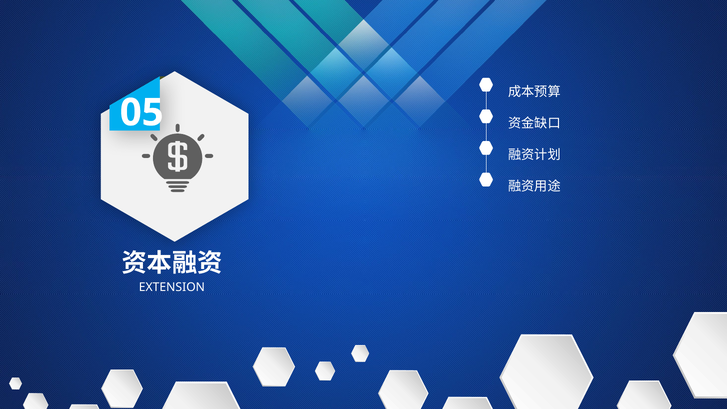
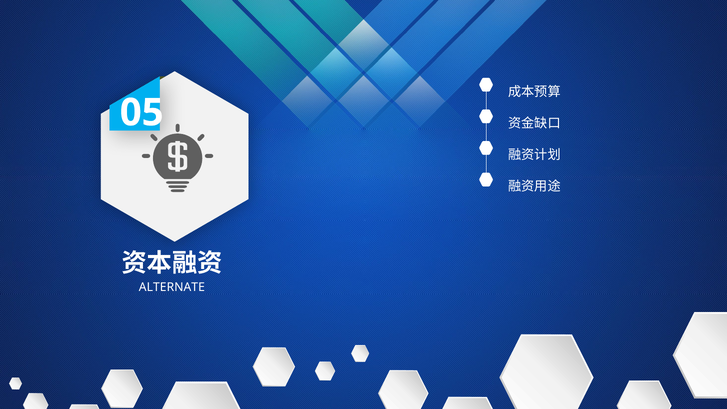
EXTENSION: EXTENSION -> ALTERNATE (172, 287)
